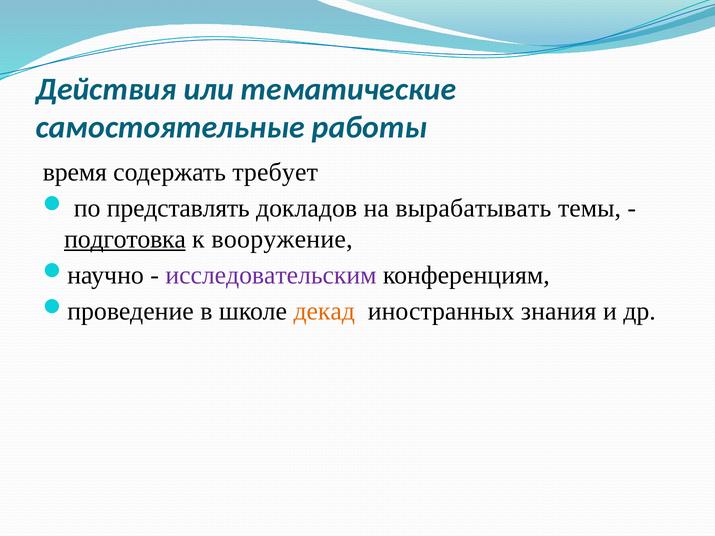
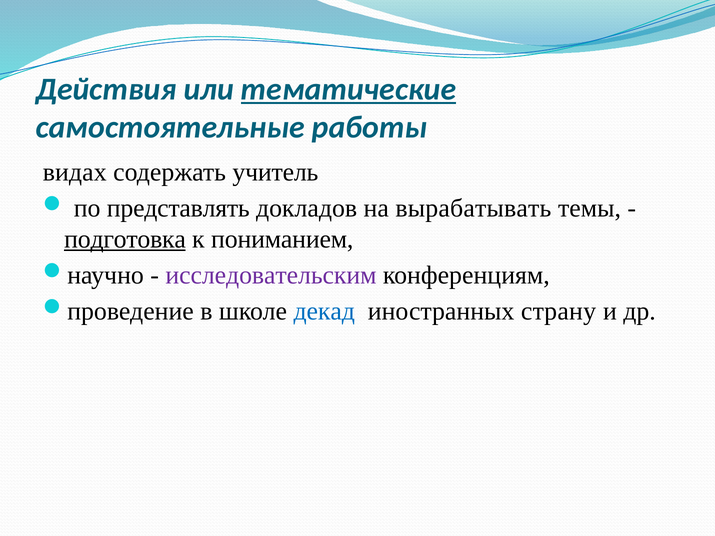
тематические underline: none -> present (349, 89)
время: время -> видах (75, 172)
требует: требует -> учитель (275, 172)
вооружение: вооружение -> пониманием (282, 239)
декад colour: orange -> blue (324, 311)
знания: знания -> страну (559, 311)
